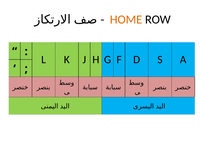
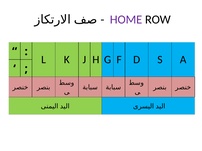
HOME colour: orange -> purple (126, 20)
